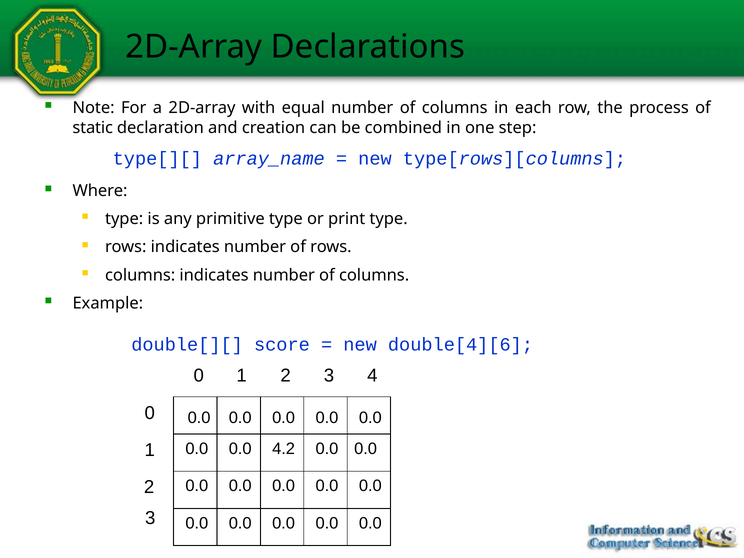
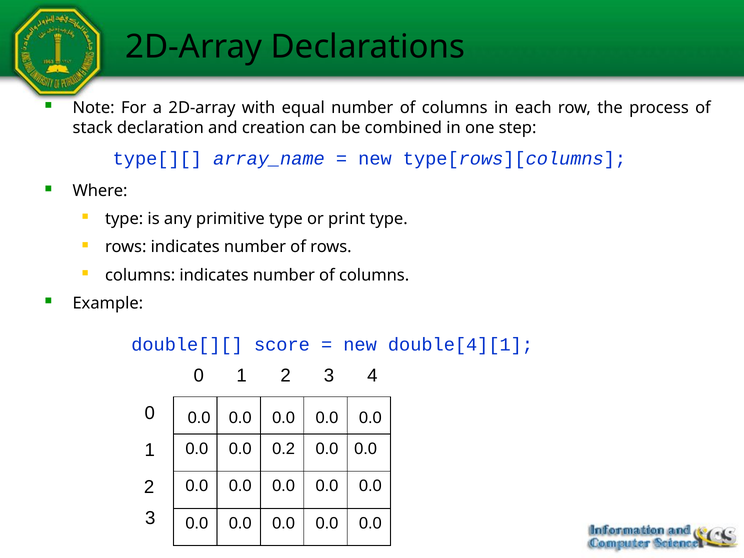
static: static -> stack (93, 128)
double[4][6: double[4][6 -> double[4][1 (461, 345)
4.2: 4.2 -> 0.2 (284, 449)
